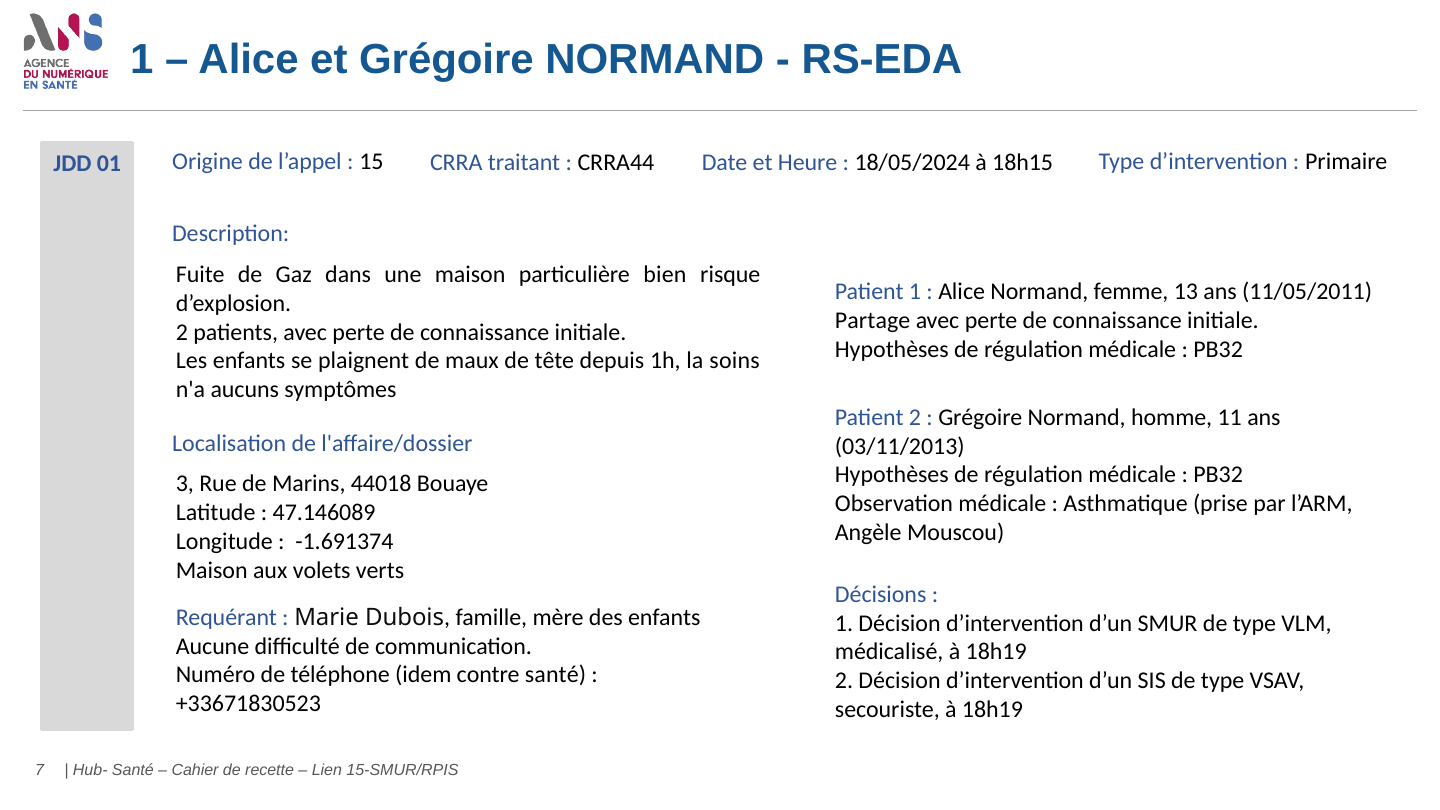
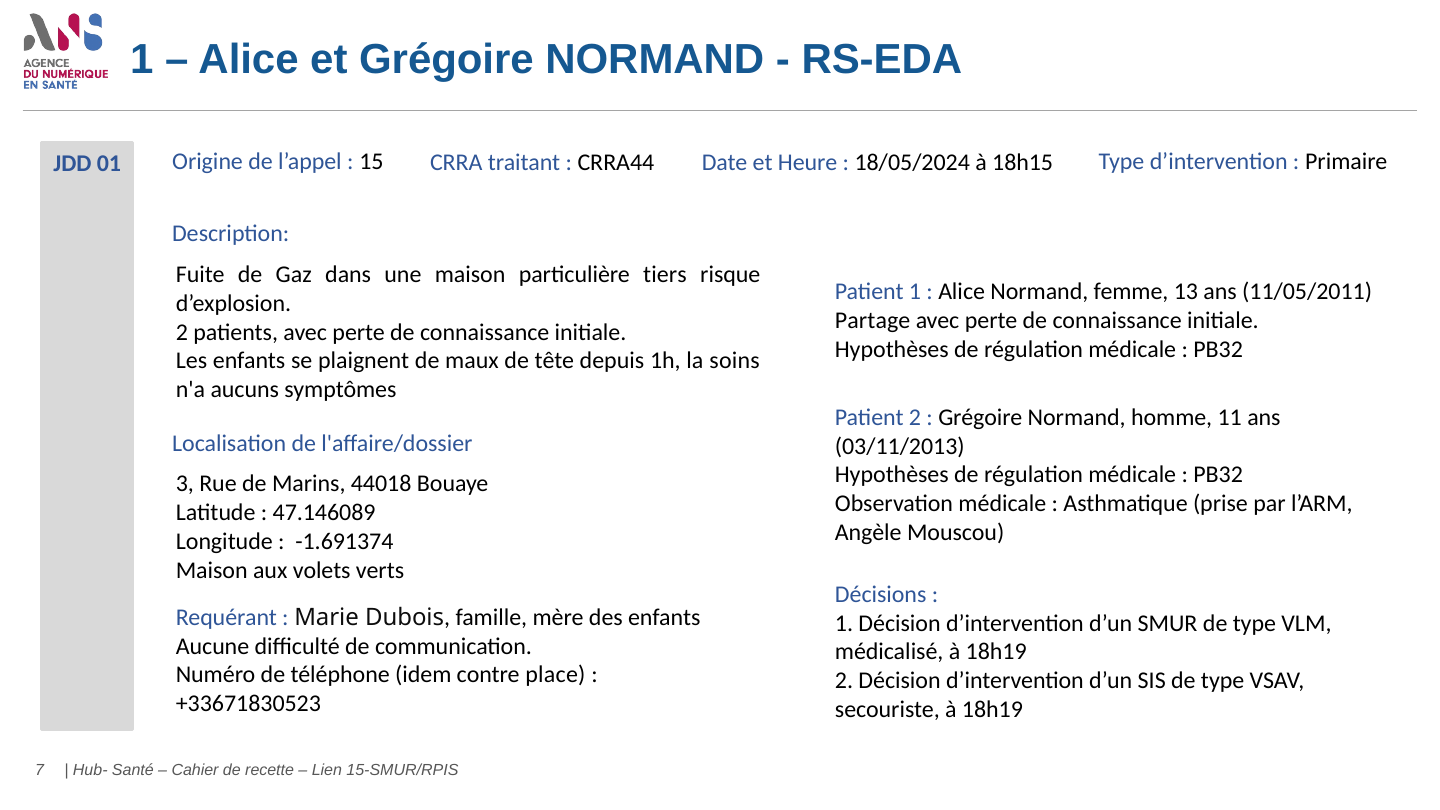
bien: bien -> tiers (665, 275)
contre santé: santé -> place (555, 675)
